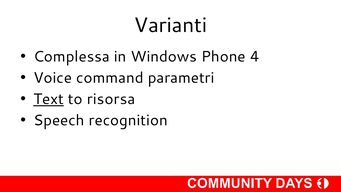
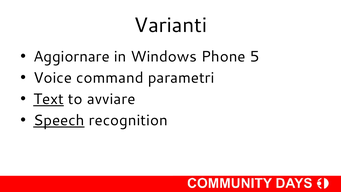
Complessa: Complessa -> Aggiornare (72, 57)
4: 4 -> 5 (255, 57)
risorsa: risorsa -> avviare (111, 99)
Speech underline: none -> present (59, 120)
